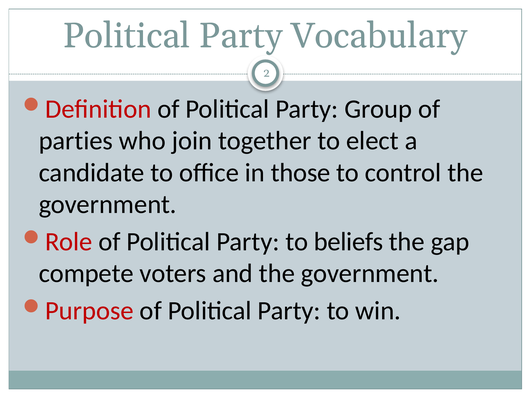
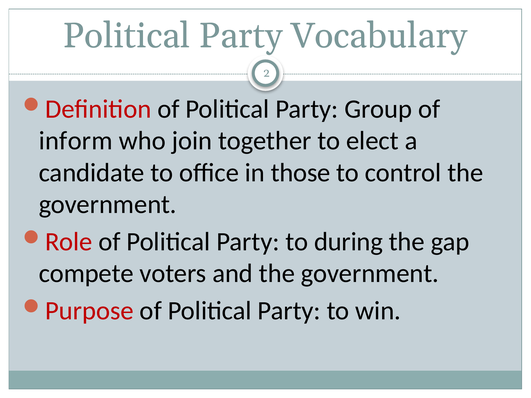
parties: parties -> inform (76, 141)
beliefs: beliefs -> during (348, 242)
